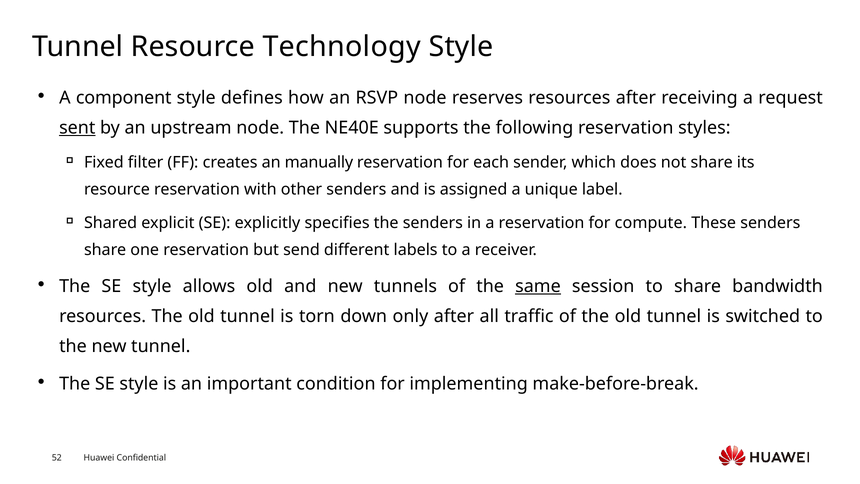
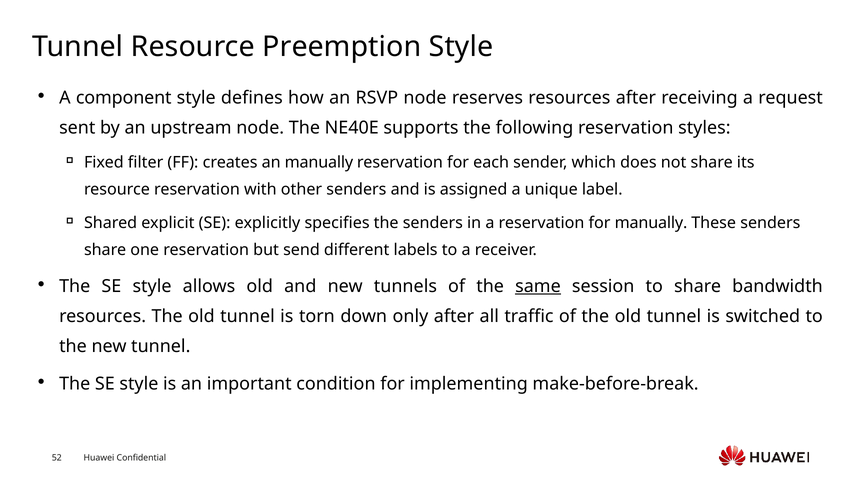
Technology: Technology -> Preemption (342, 47)
sent underline: present -> none (77, 128)
for compute: compute -> manually (651, 223)
